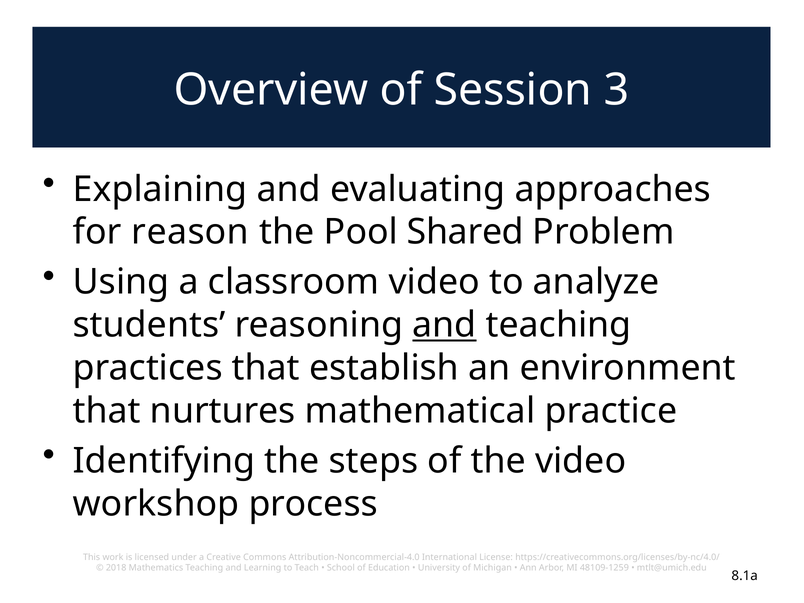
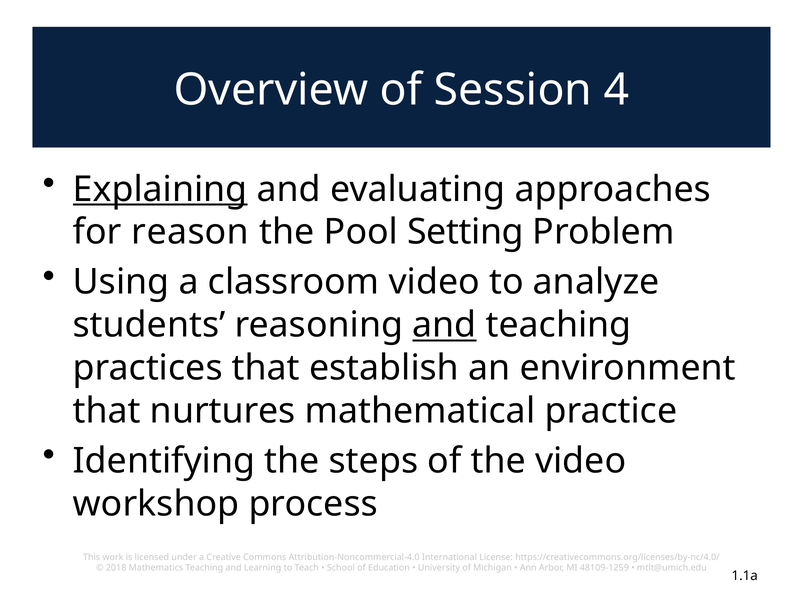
3: 3 -> 4 (616, 90)
Explaining underline: none -> present (160, 189)
Shared: Shared -> Setting (465, 232)
8.1a: 8.1a -> 1.1a (745, 576)
